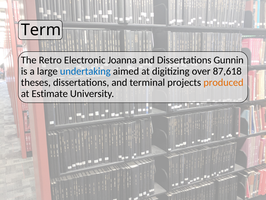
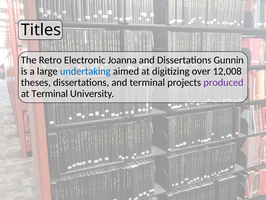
Term: Term -> Titles (41, 30)
87,618: 87,618 -> 12,008 (227, 71)
produced colour: orange -> purple (223, 82)
at Estimate: Estimate -> Terminal (50, 93)
